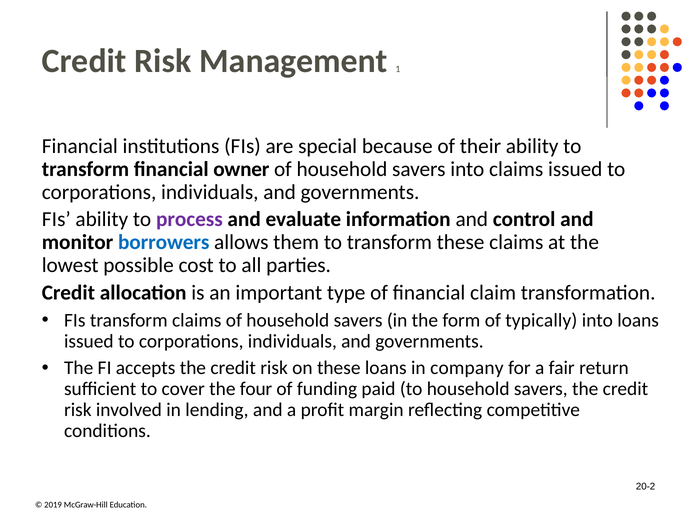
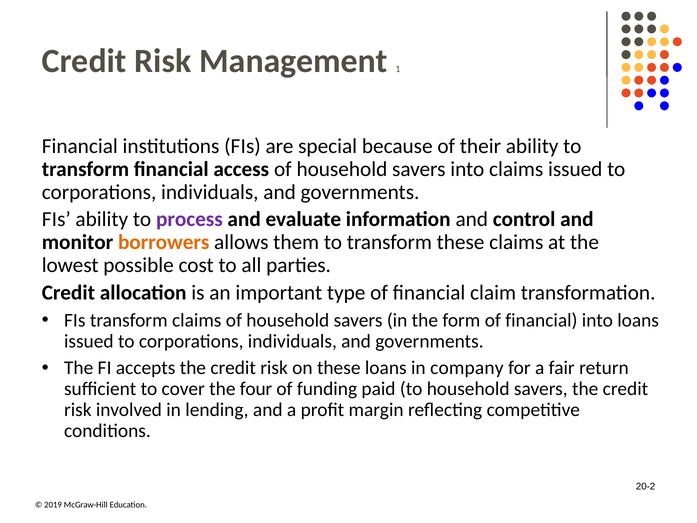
owner: owner -> access (241, 169)
borrowers colour: blue -> orange (164, 242)
form of typically: typically -> financial (541, 320)
